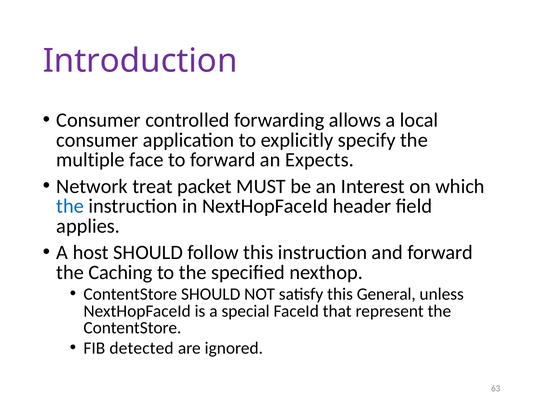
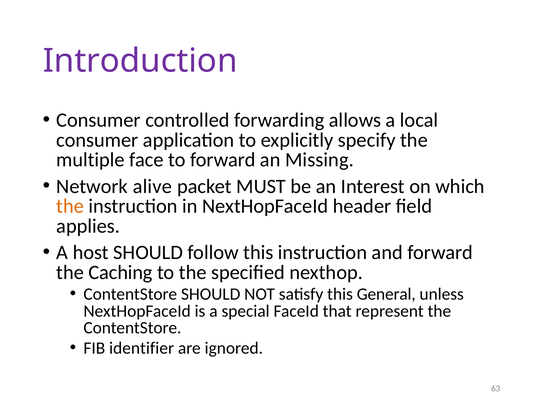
Expects: Expects -> Missing (319, 160)
treat: treat -> alive (152, 186)
the colour: blue -> orange (70, 206)
detected: detected -> identifier (142, 348)
